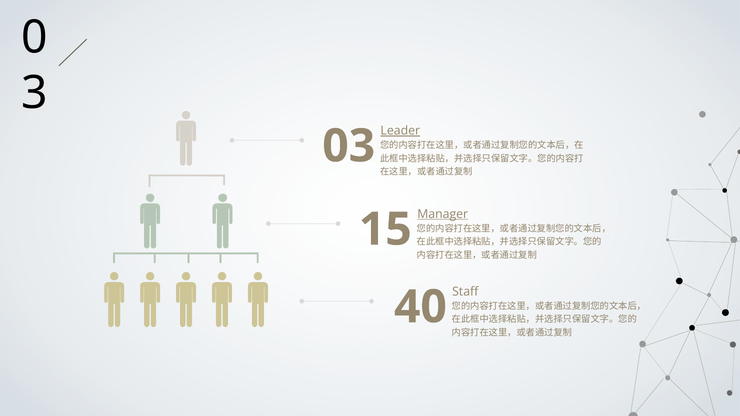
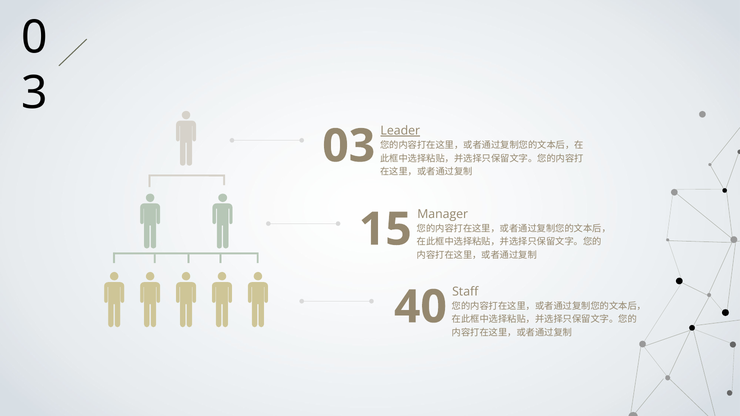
Manager underline: present -> none (443, 214)
